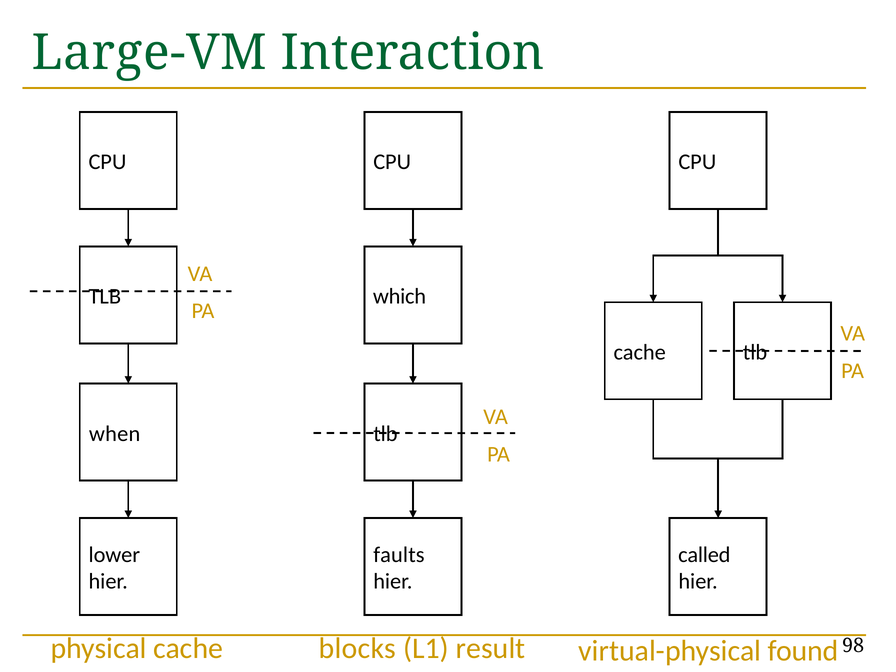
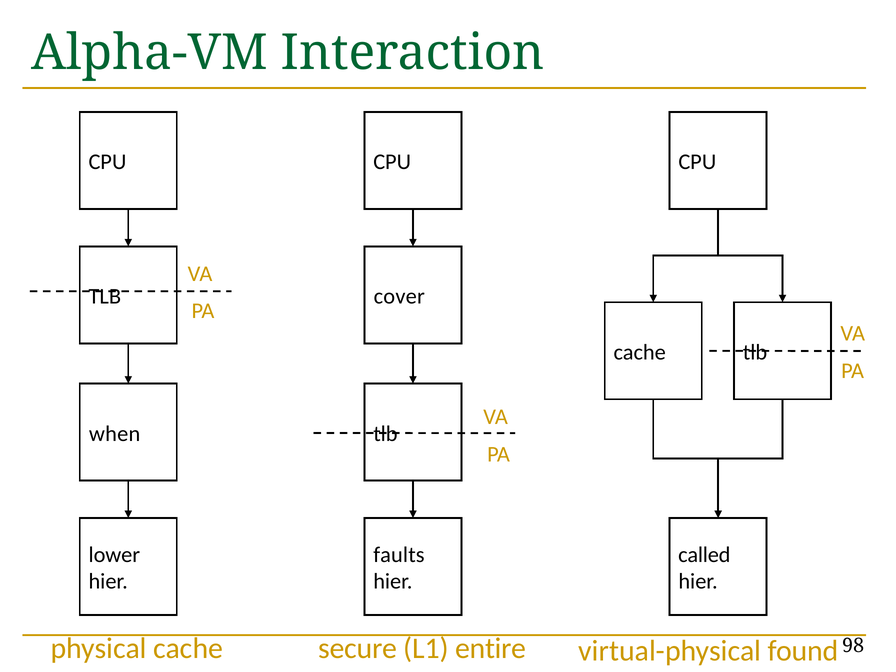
Large-VM: Large-VM -> Alpha-VM (150, 53)
which: which -> cover (399, 296)
blocks: blocks -> secure (358, 649)
result: result -> entire (491, 649)
